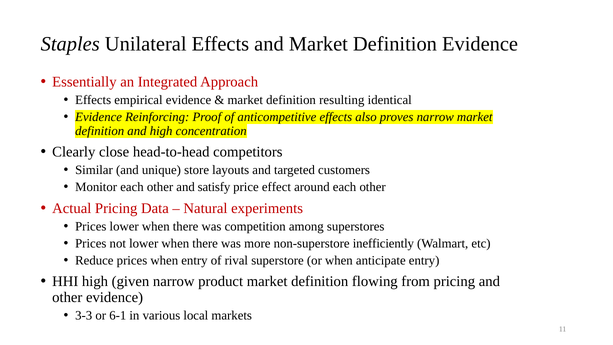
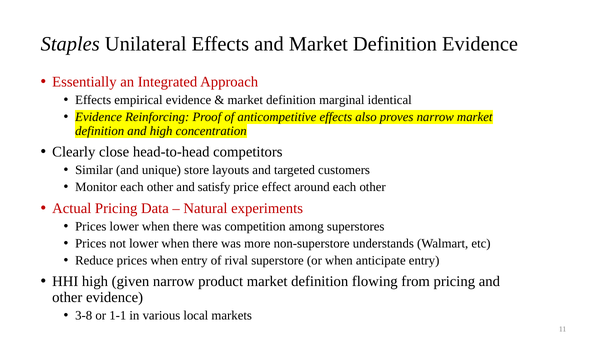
resulting: resulting -> marginal (342, 100)
inefficiently: inefficiently -> understands (383, 243)
3-3: 3-3 -> 3-8 (84, 315)
6-1: 6-1 -> 1-1 (118, 315)
